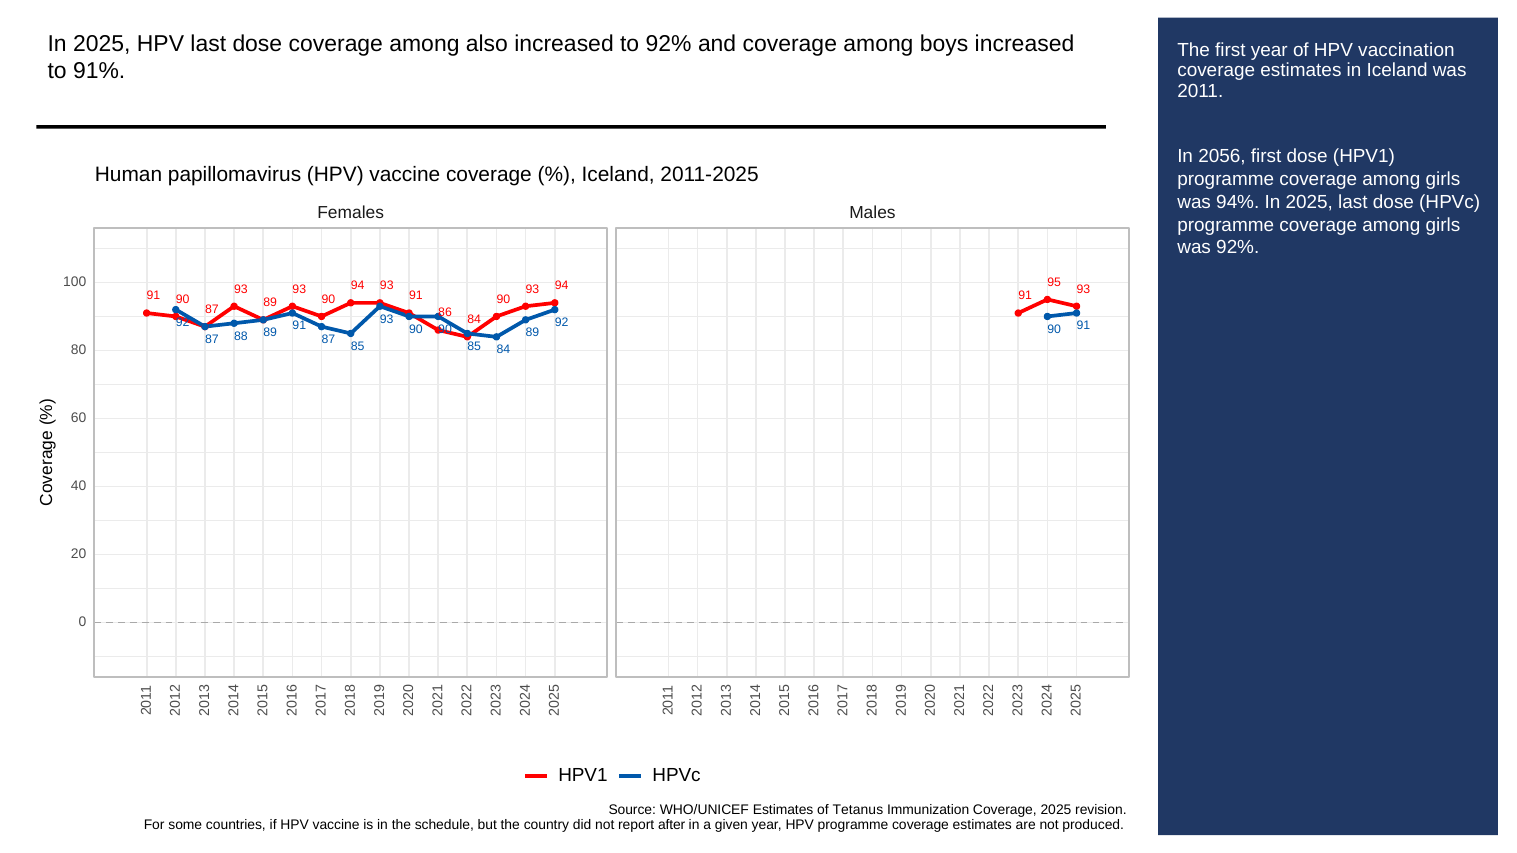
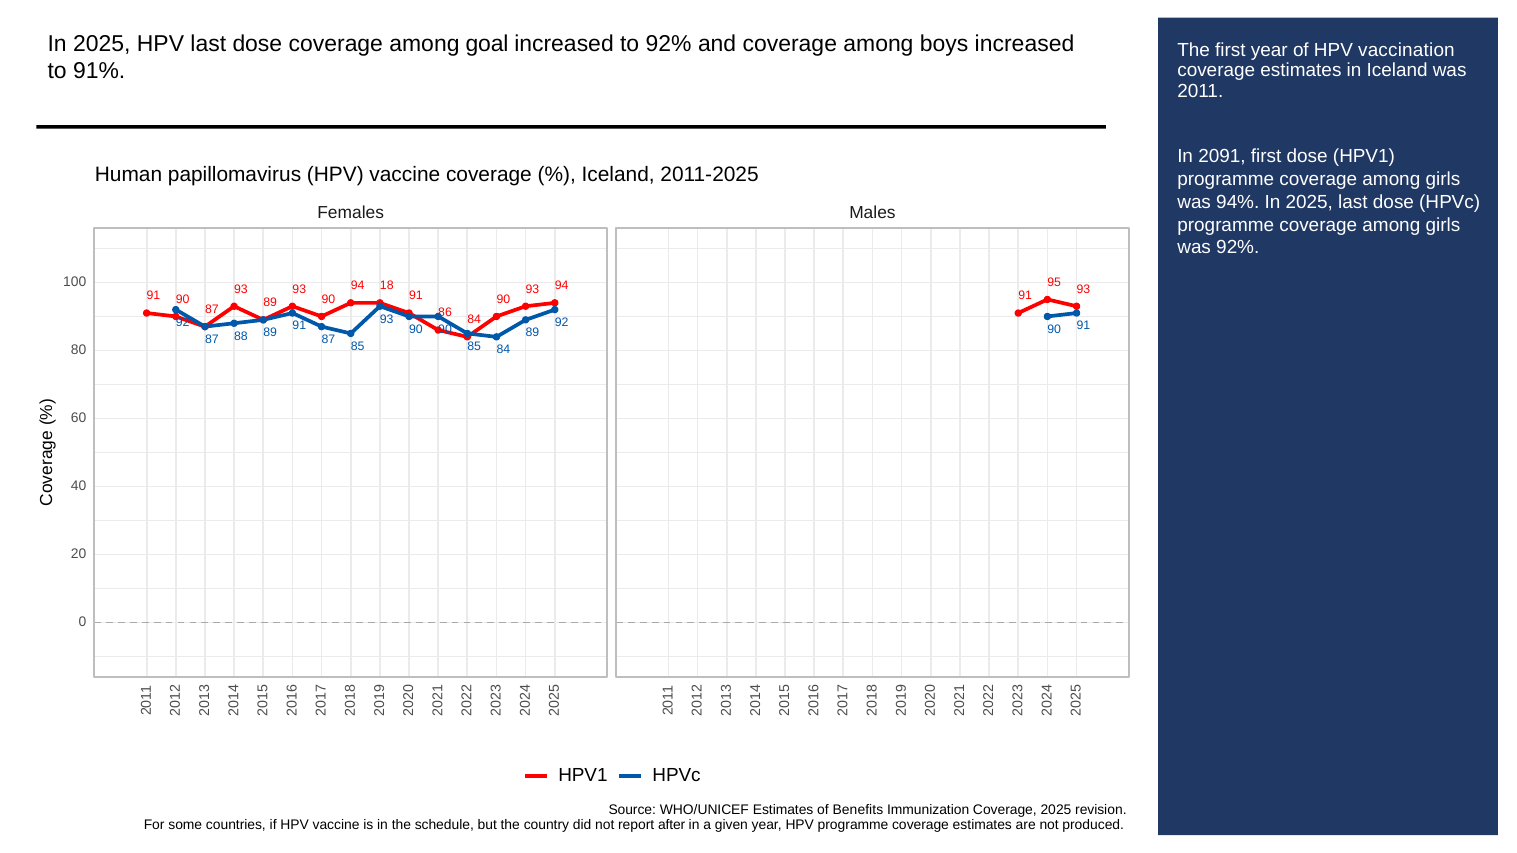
also: also -> goal (487, 44)
2056: 2056 -> 2091 (1222, 157)
94 93: 93 -> 18 (387, 286)
Tetanus: Tetanus -> Benefits (858, 811)
